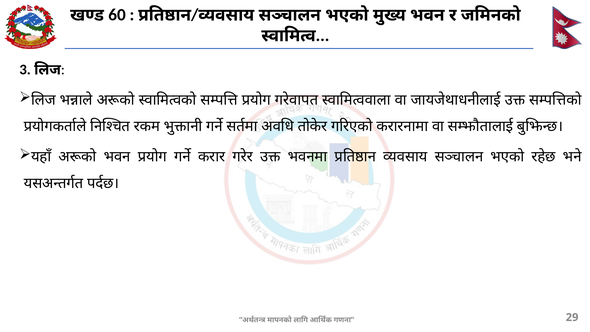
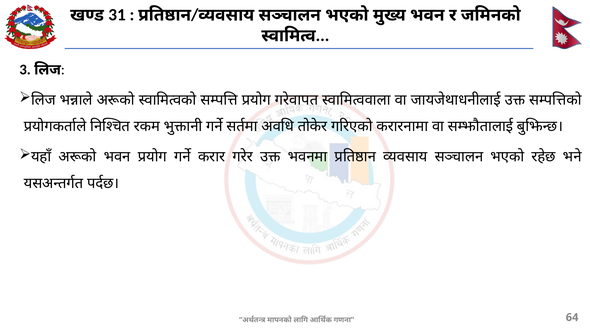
60: 60 -> 31 (117, 15)
29: 29 -> 64 (572, 317)
